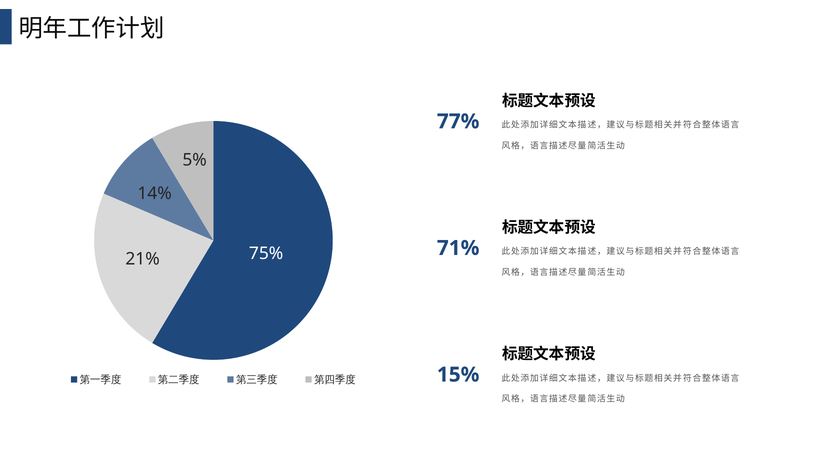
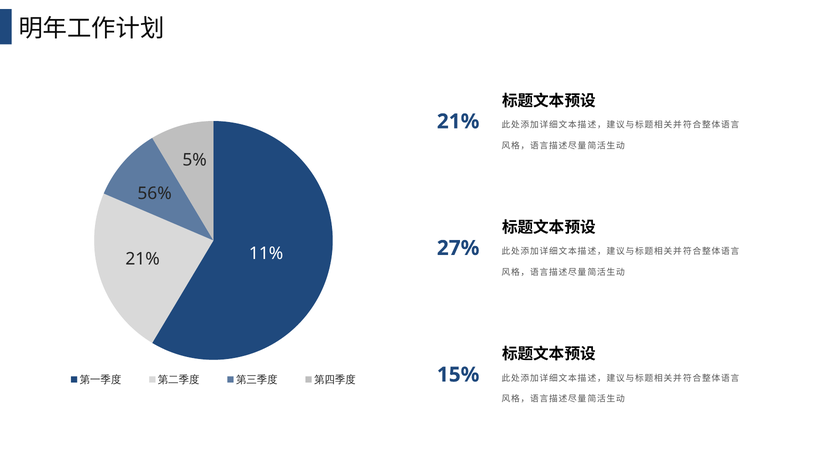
77%: 77% -> 21% (458, 121)
14%: 14% -> 56% (155, 193)
71%: 71% -> 27% (458, 248)
75%: 75% -> 11% (266, 253)
